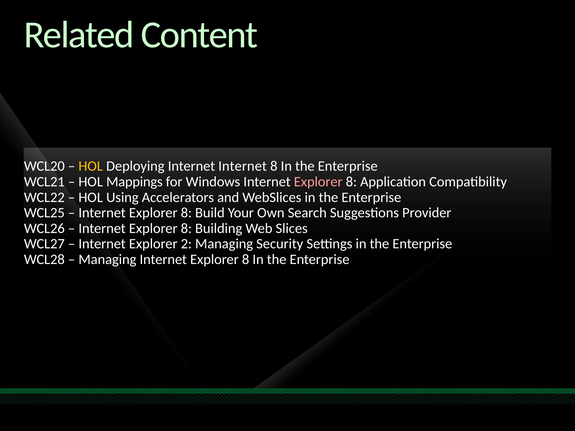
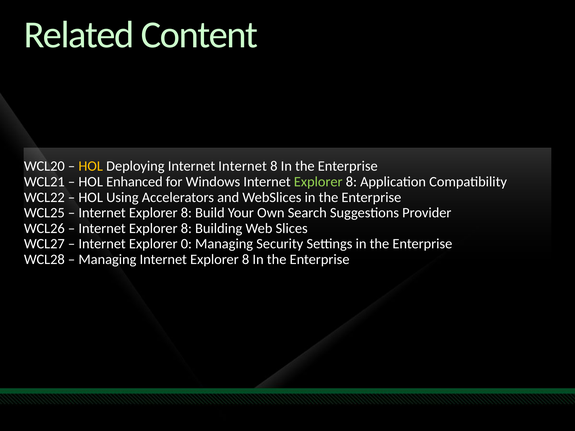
Mappings: Mappings -> Enhanced (134, 182)
Explorer colour: pink -> light green (318, 182)
2: 2 -> 0 (186, 244)
